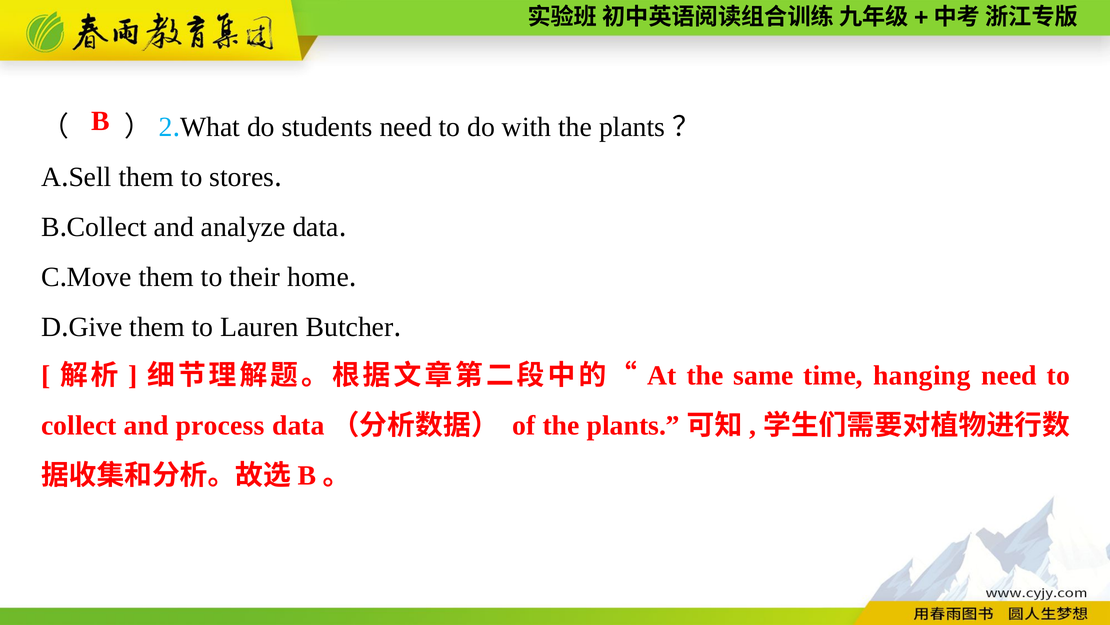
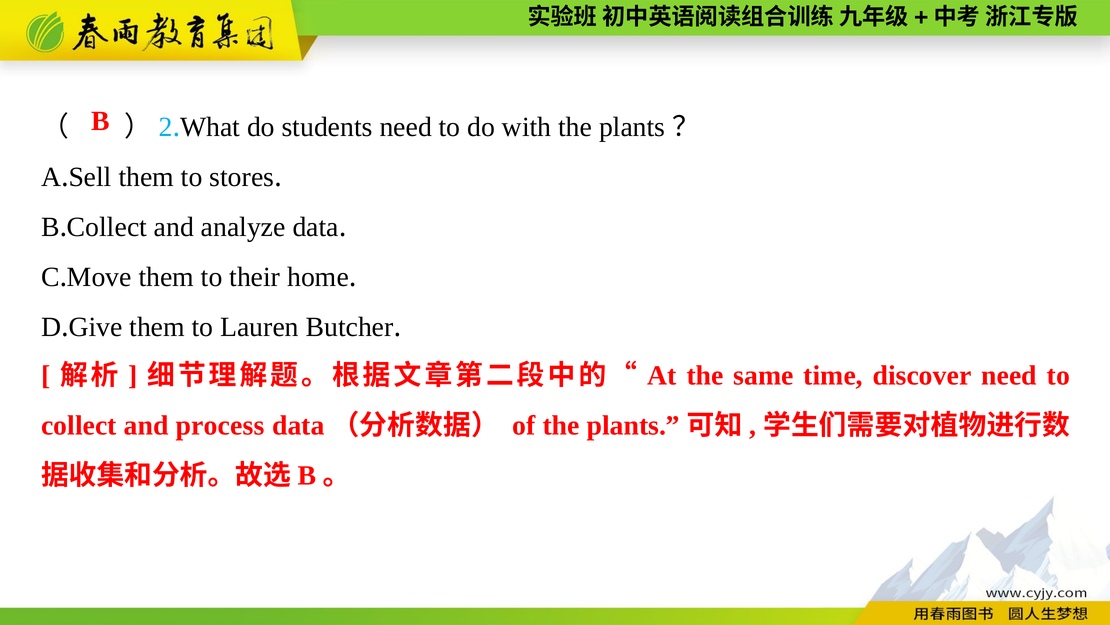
hanging: hanging -> discover (922, 375)
